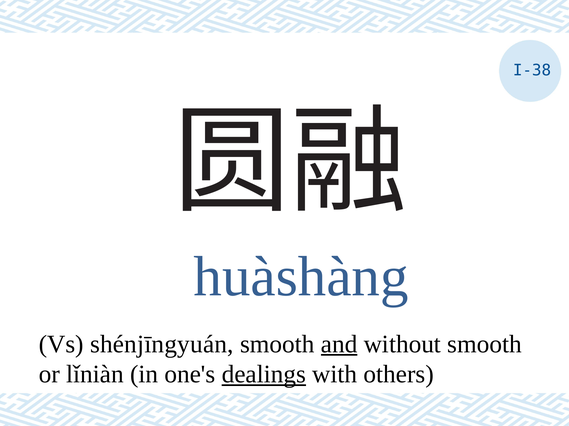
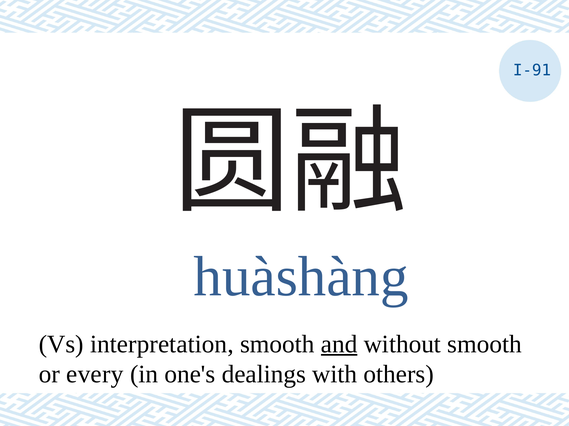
I-38: I-38 -> I-91 (532, 70)
shénjīngyuán: shénjīngyuán -> interpretation (162, 345)
lǐniàn: lǐniàn -> every (95, 375)
dealings underline: present -> none (264, 375)
